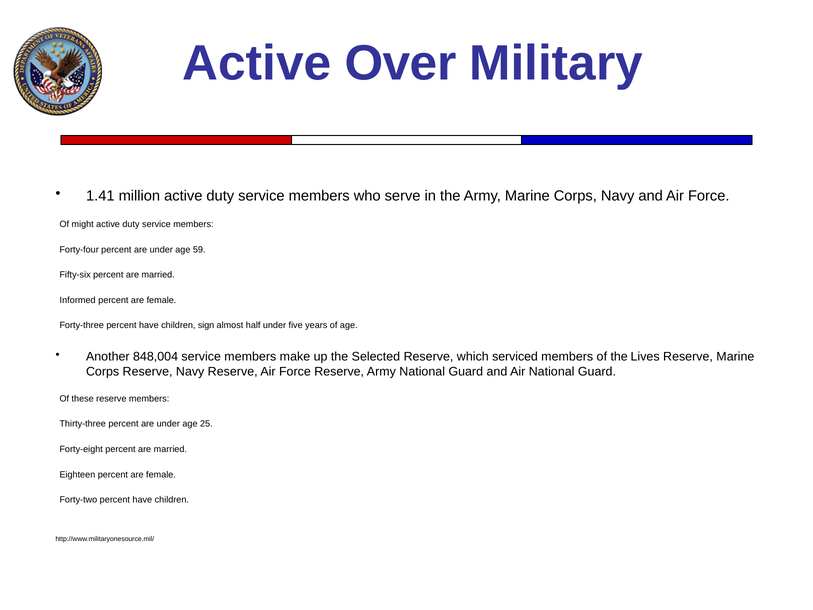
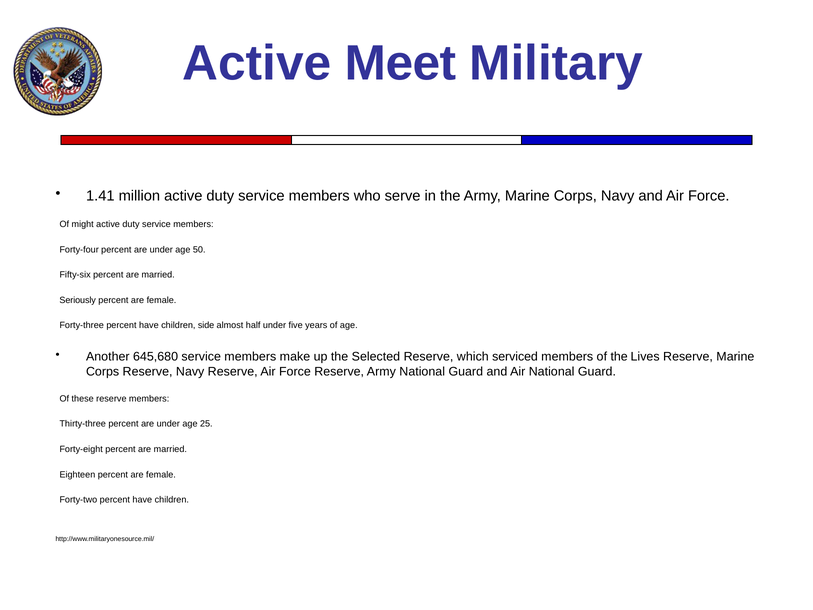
Over: Over -> Meet (400, 63)
59: 59 -> 50 (199, 249)
Informed: Informed -> Seriously (78, 300)
sign: sign -> side (206, 325)
848,004: 848,004 -> 645,680 (156, 357)
